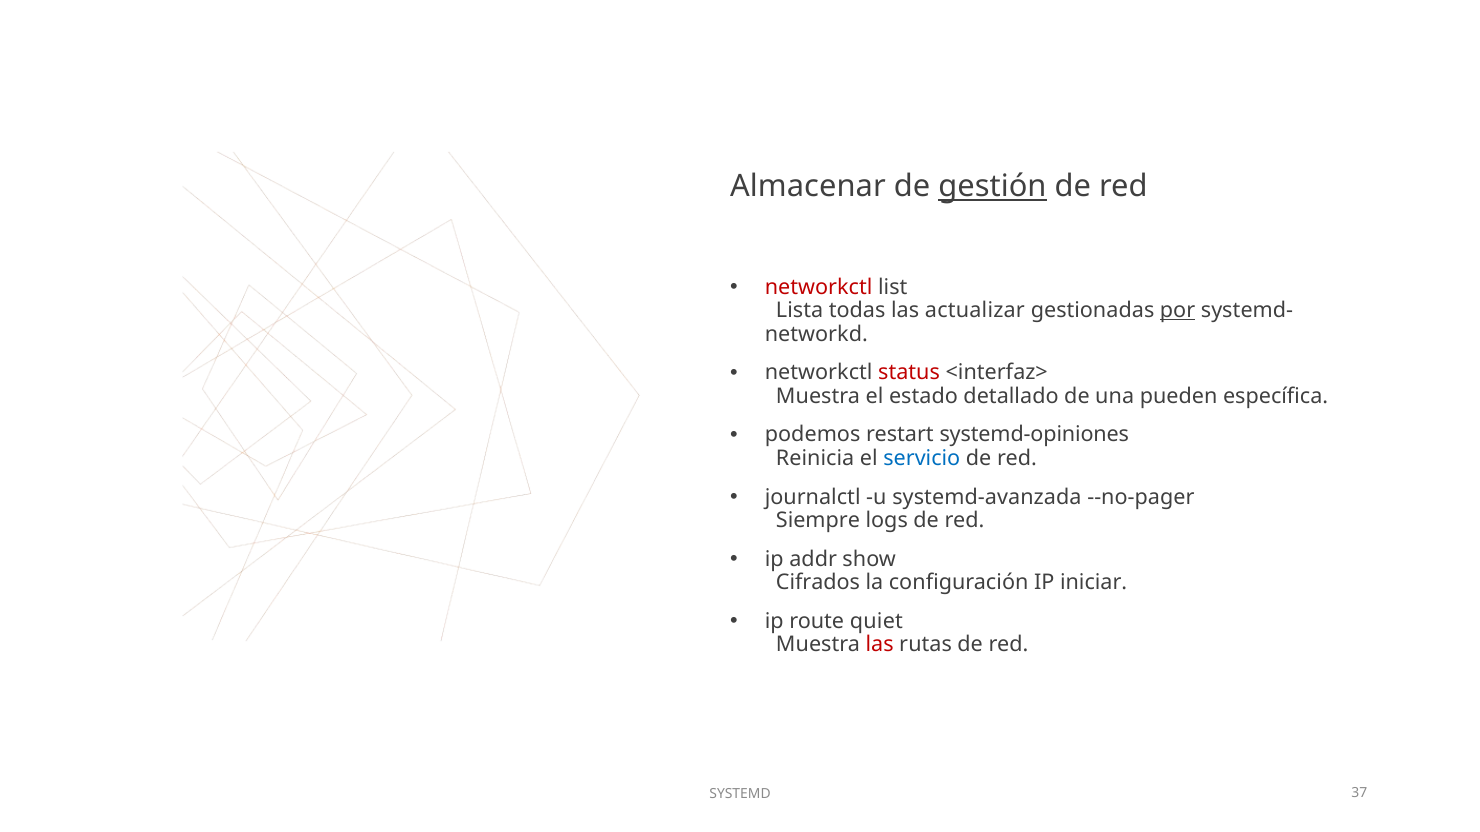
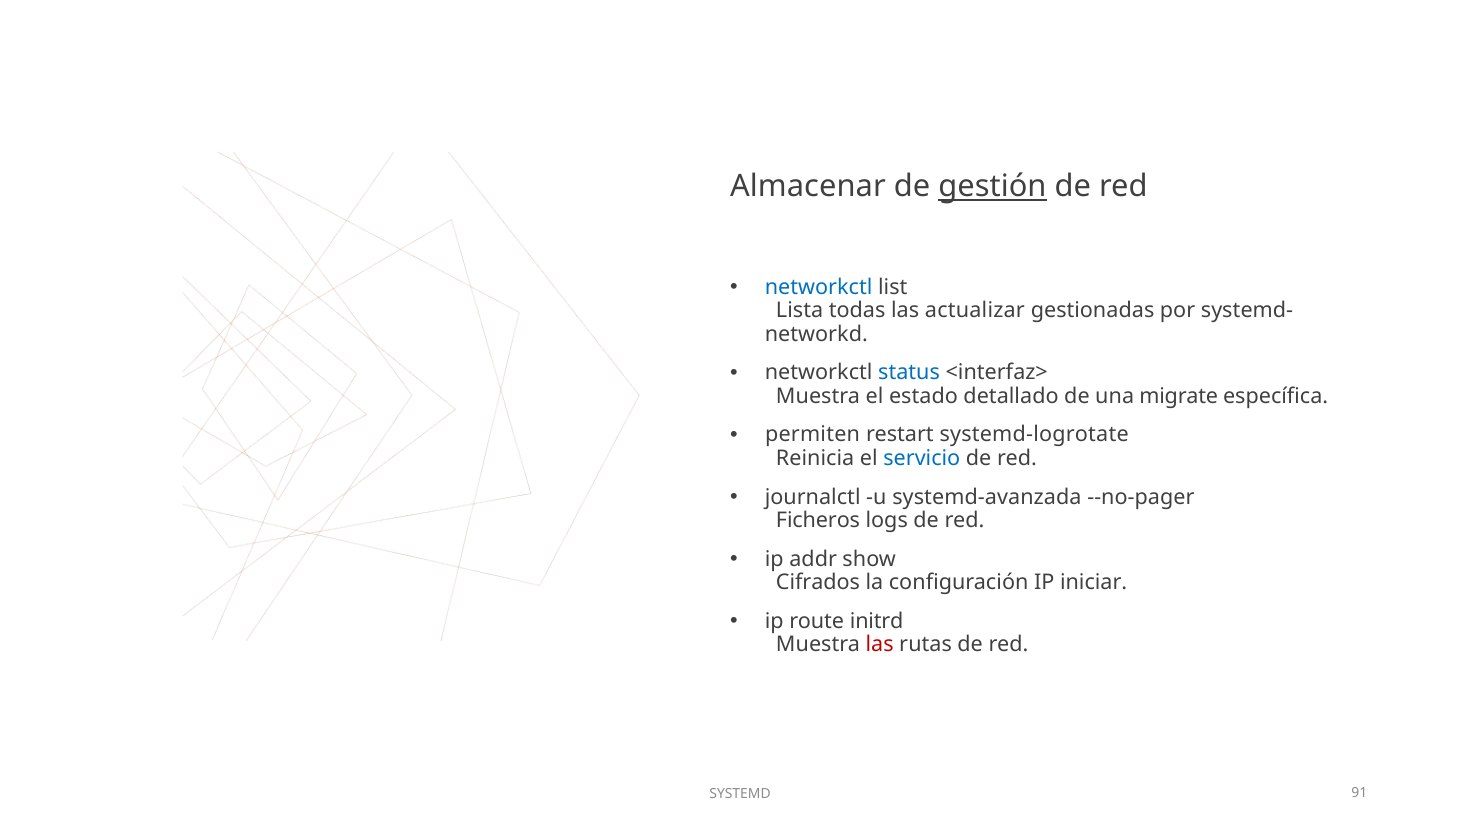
networkctl colour: red -> blue (819, 287)
por underline: present -> none (1178, 311)
status colour: red -> blue (909, 373)
pueden: pueden -> migrate (1179, 396)
podemos: podemos -> permiten (813, 435)
systemd-opiniones: systemd-opiniones -> systemd-logrotate (1034, 435)
Siempre: Siempre -> Ficheros (818, 521)
quiet: quiet -> initrd (877, 622)
37: 37 -> 91 (1359, 794)
